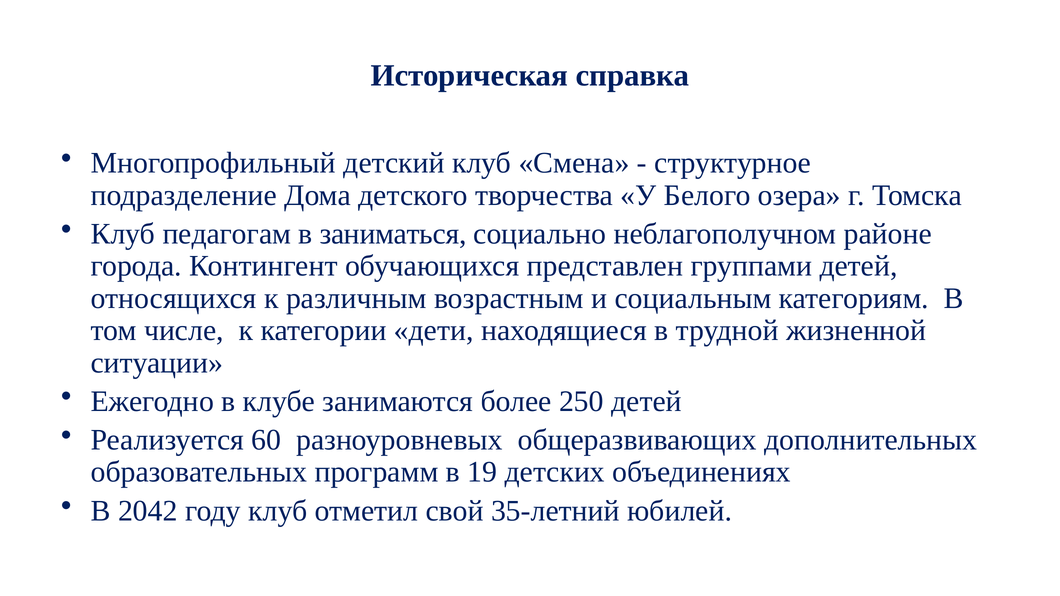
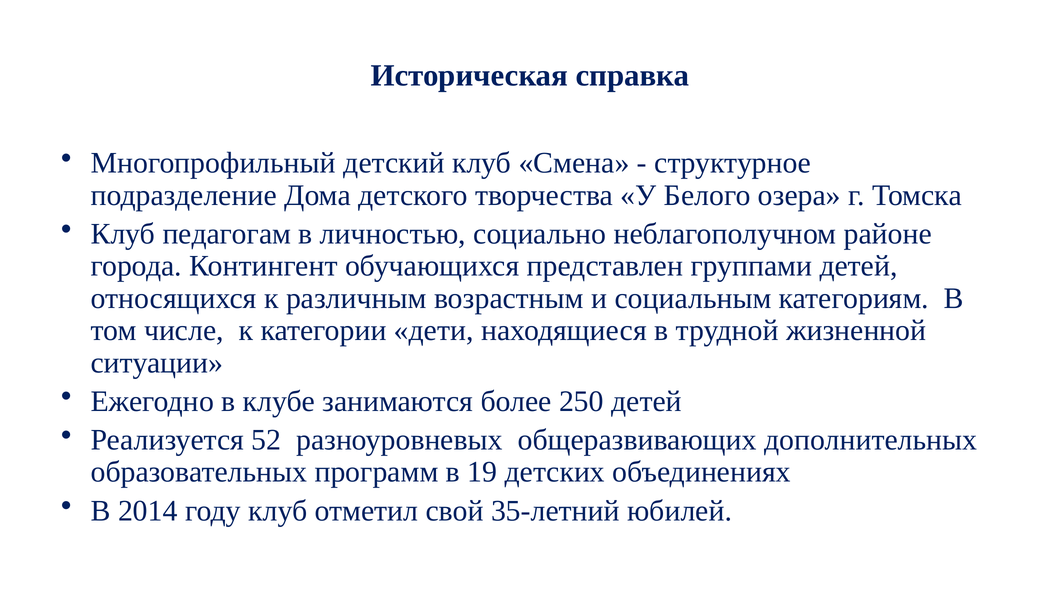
заниматься: заниматься -> личностью (393, 234)
60: 60 -> 52 (266, 440)
2042: 2042 -> 2014 (148, 511)
